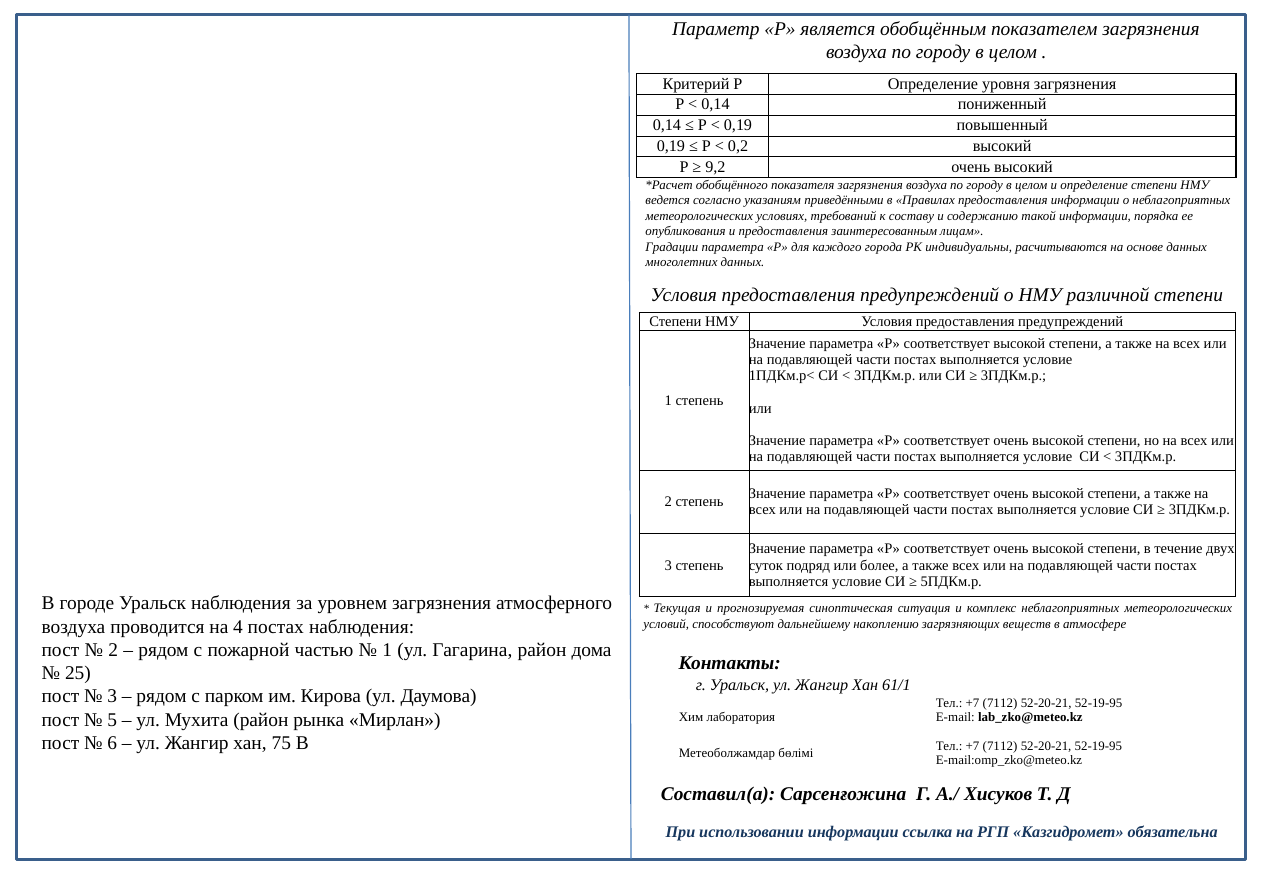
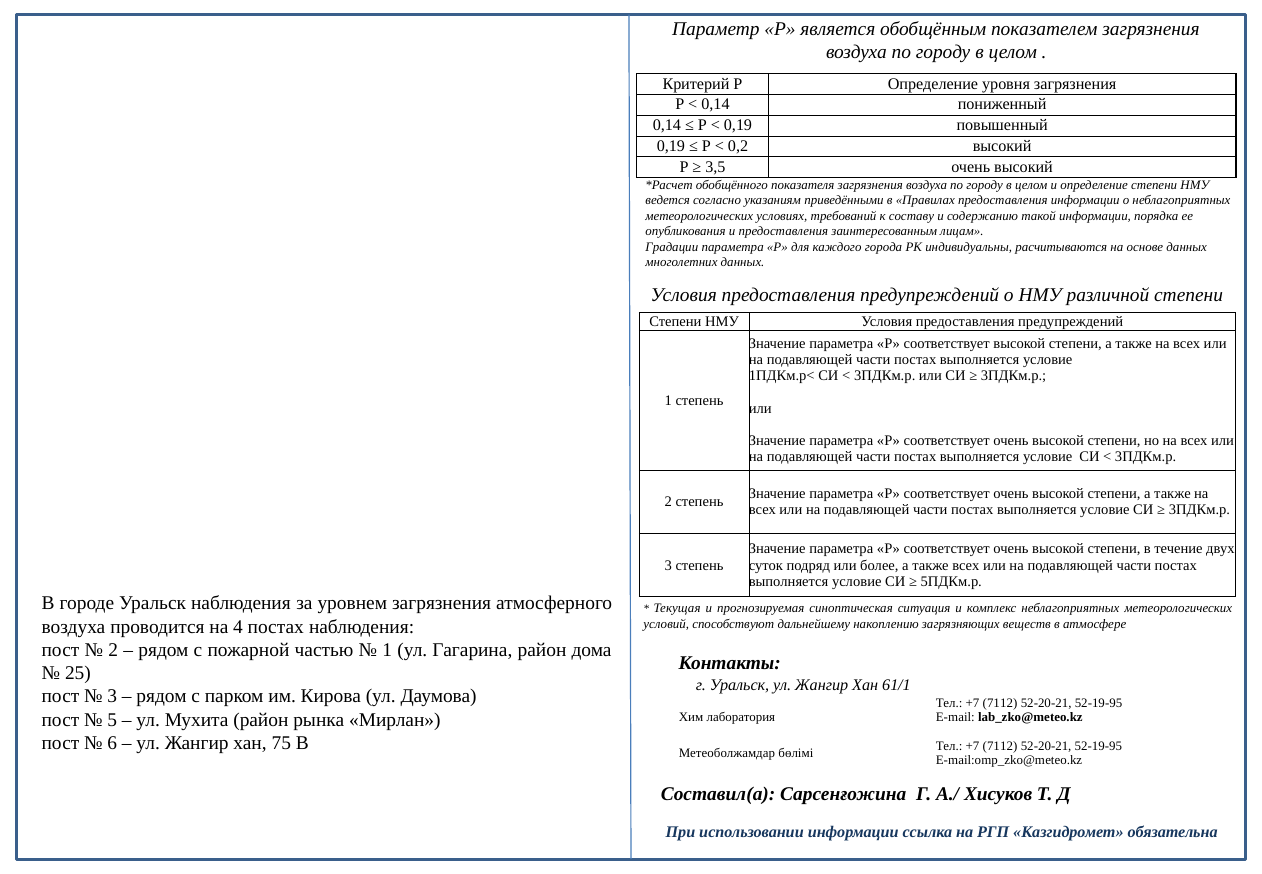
9,2: 9,2 -> 3,5 (715, 167)
